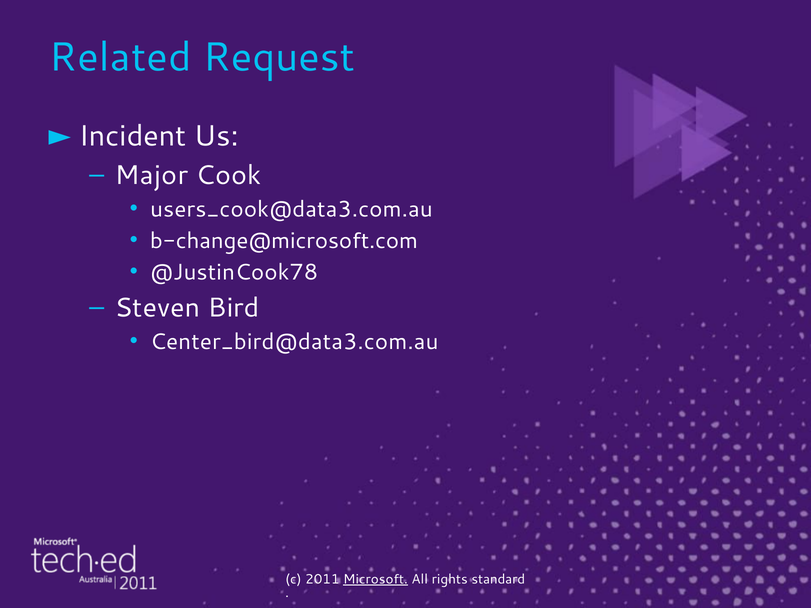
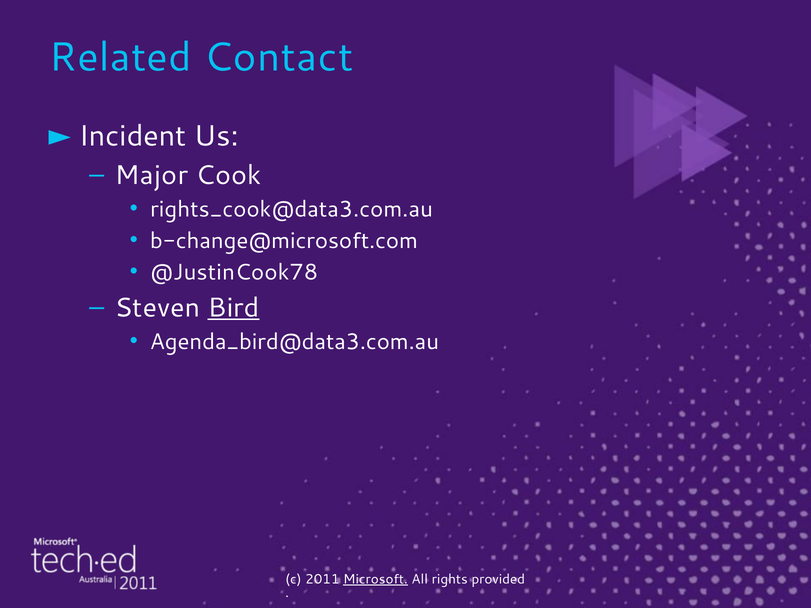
Request: Request -> Contact (278, 57)
users_cook@data3.com.au: users_cook@data3.com.au -> rights_cook@data3.com.au (292, 209)
Bird underline: none -> present (234, 308)
Center_bird@data3.com.au: Center_bird@data3.com.au -> Agenda_bird@data3.com.au (294, 342)
standard: standard -> provided (498, 579)
